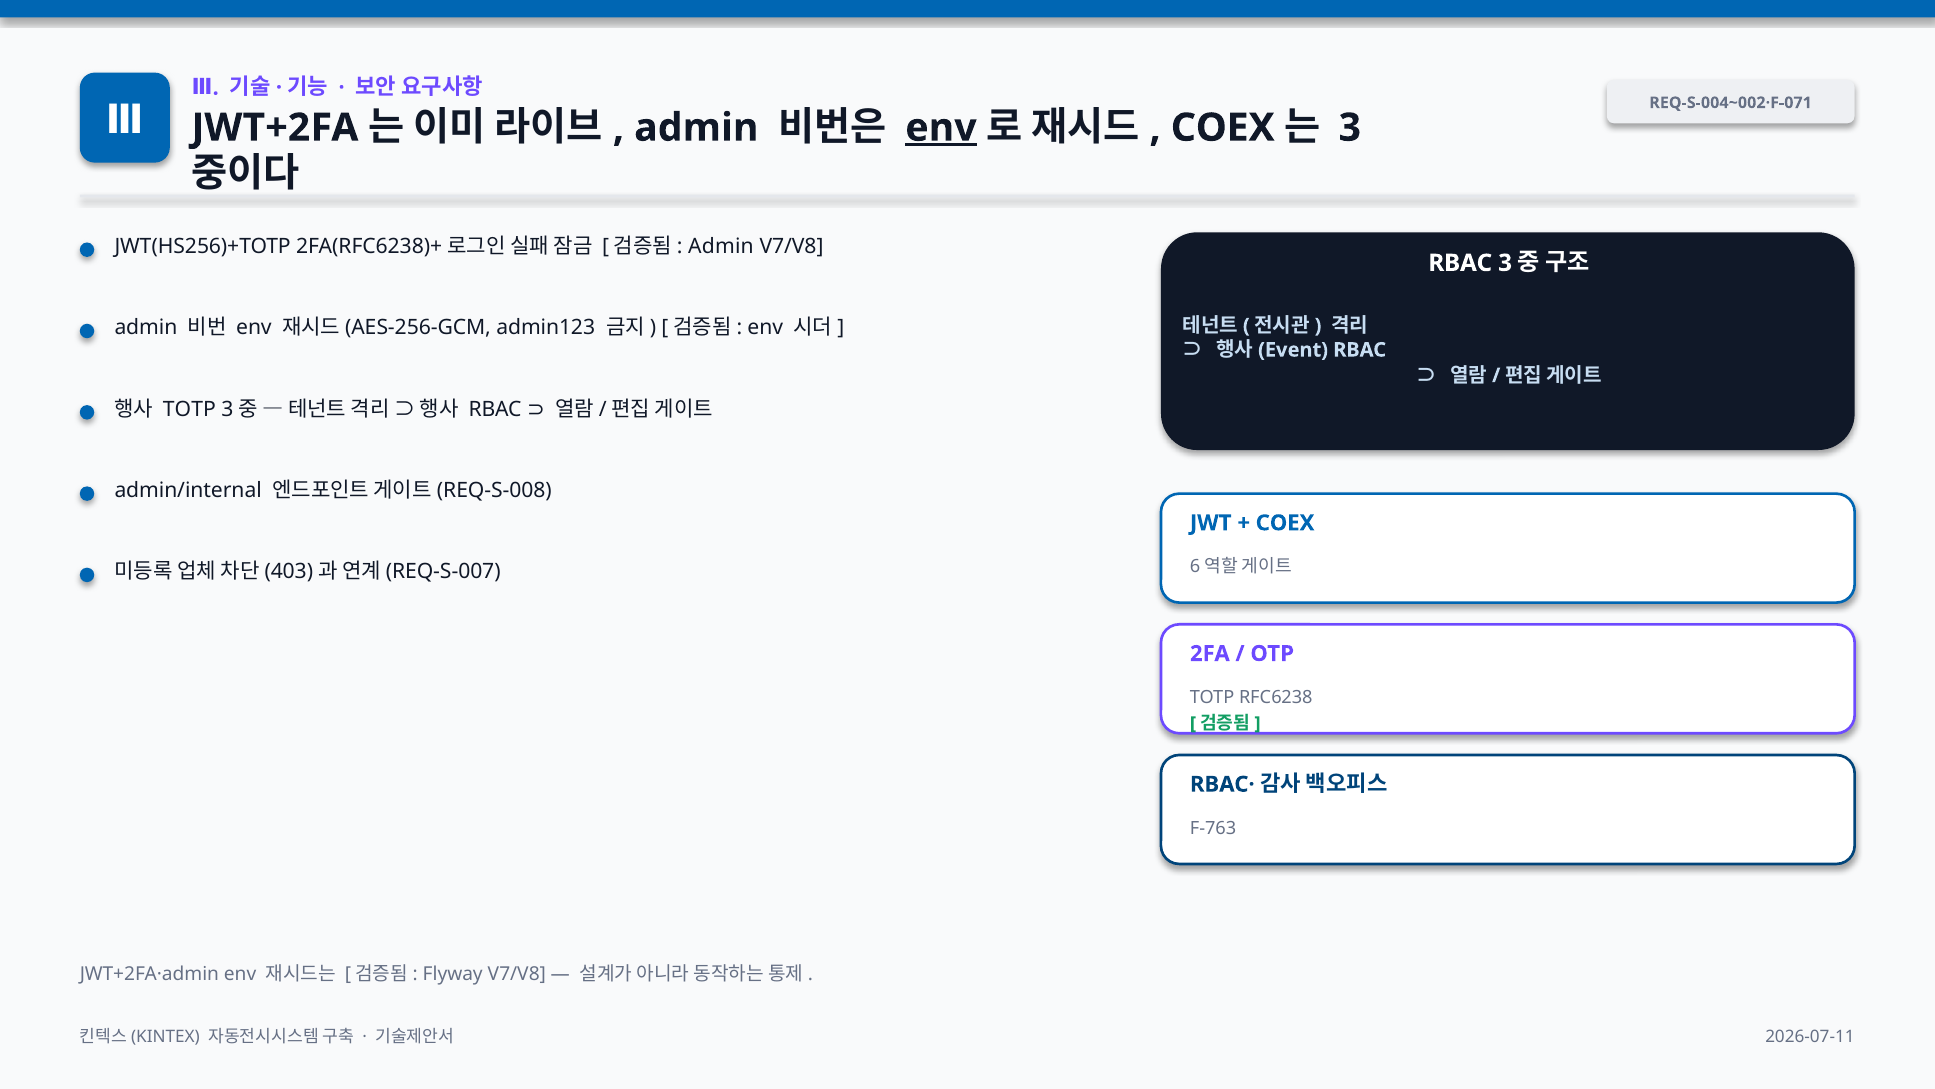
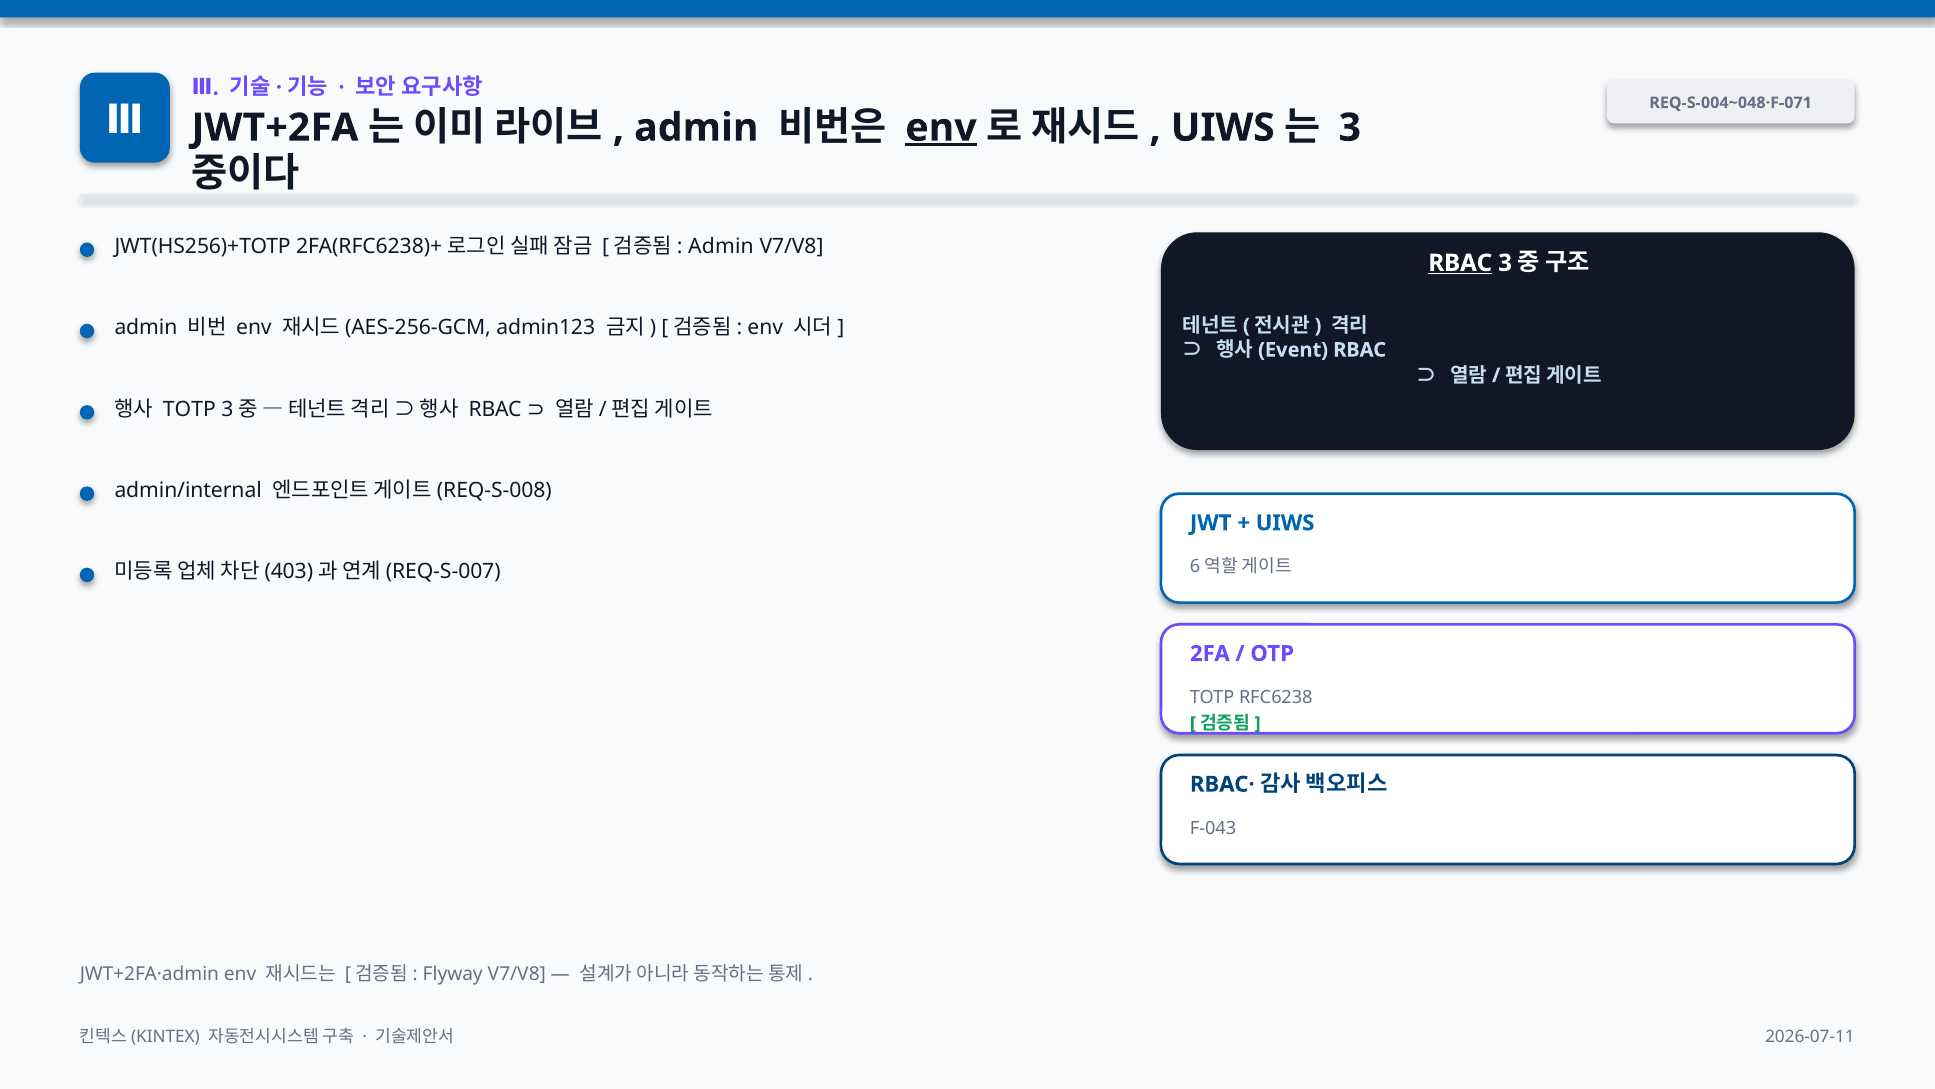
REQ-S-004~002·F-071: REQ-S-004~002·F-071 -> REQ-S-004~048·F-071 (1731, 103)
COEX: COEX -> UIWS (1223, 128)
RBAC underline: none -> present (1460, 263)
COEX: COEX -> UIWS (1285, 523)
F-763: F-763 -> F-043 (1213, 828)
